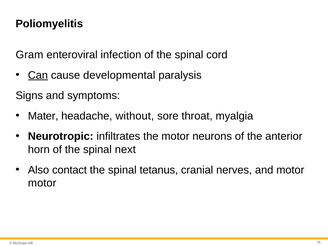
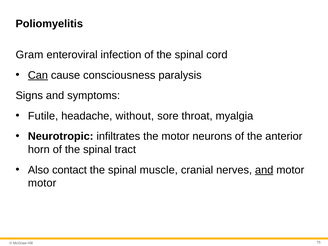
developmental: developmental -> consciousness (119, 75)
Mater: Mater -> Futile (43, 116)
next: next -> tract (125, 149)
tetanus: tetanus -> muscle (159, 170)
and underline: none -> present (264, 170)
